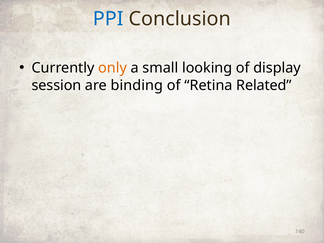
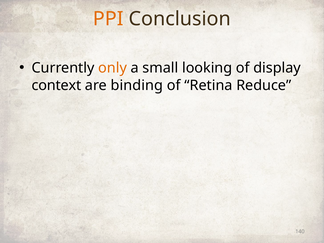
PPI colour: blue -> orange (108, 19)
session: session -> context (56, 85)
Related: Related -> Reduce (264, 85)
